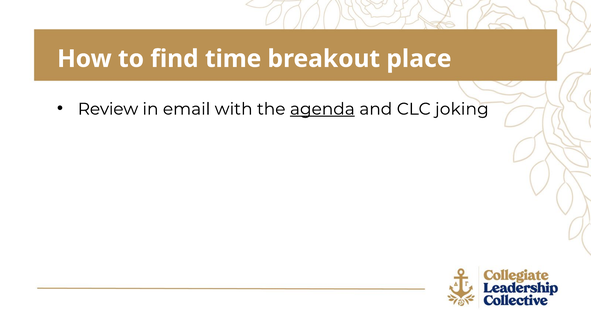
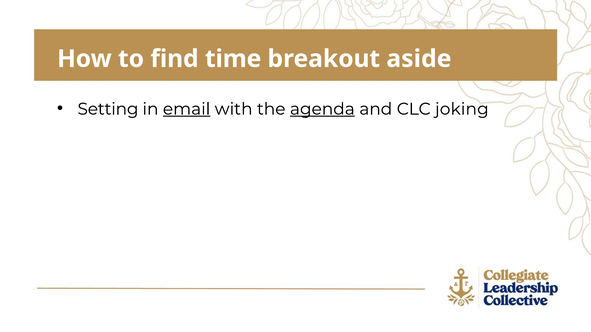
place: place -> aside (419, 59)
Review: Review -> Setting (108, 109)
email underline: none -> present (187, 109)
